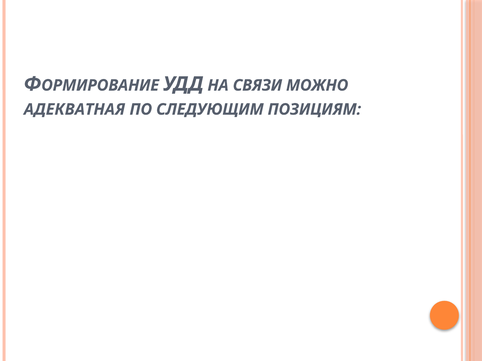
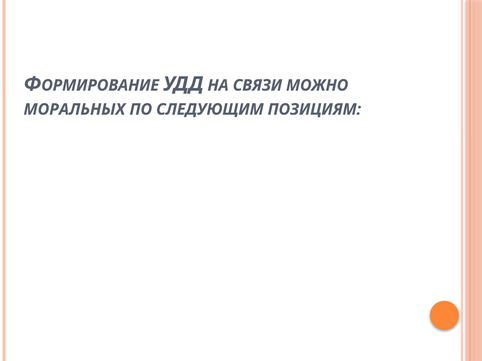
АДЕКВАТНАЯ: АДЕКВАТНАЯ -> МОРАЛЬНЫХ (74, 110)
